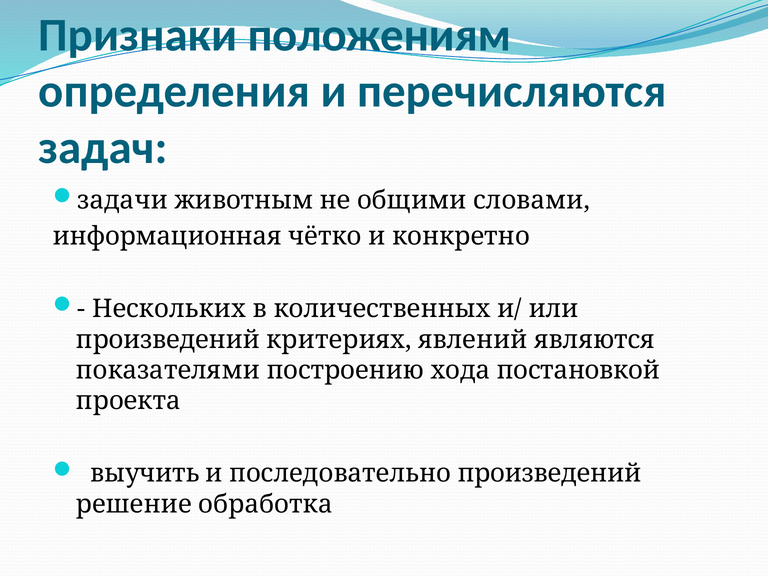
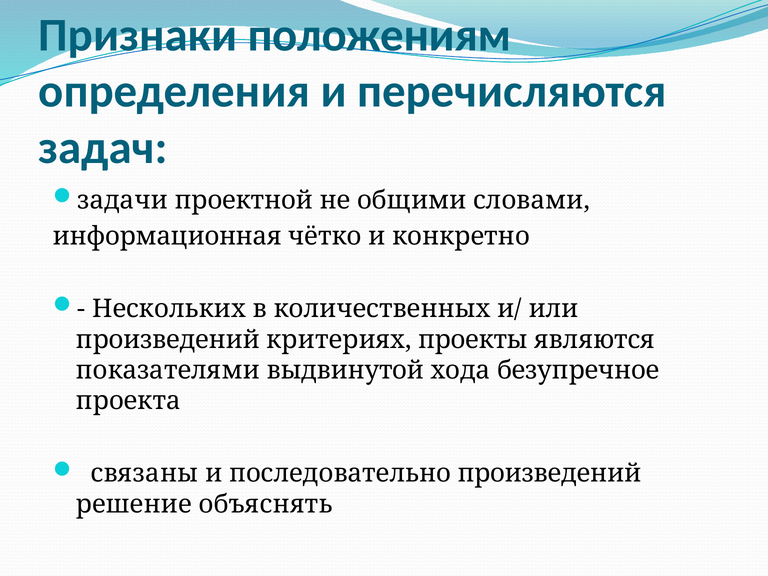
животным: животным -> проектной (244, 200)
явлений: явлений -> проекты (473, 340)
построению: построению -> выдвинутой (345, 370)
постановкой: постановкой -> безупречное (578, 370)
выучить: выучить -> связаны (145, 474)
обработка: обработка -> объяснять (265, 504)
